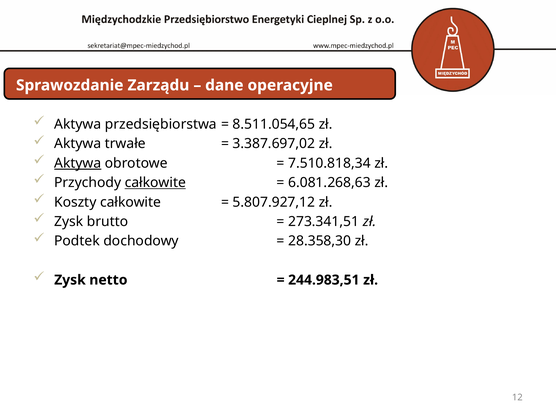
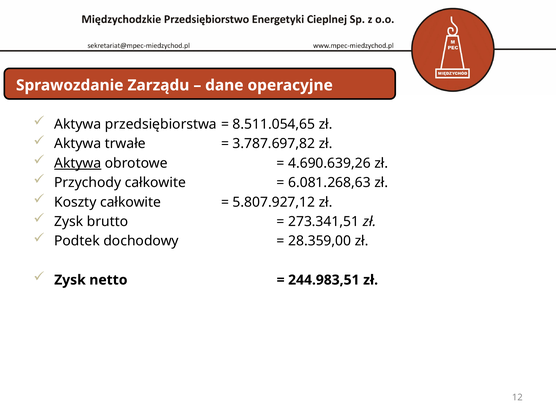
3.387.697,02: 3.387.697,02 -> 3.787.697,82 (274, 144)
7.510.818,34: 7.510.818,34 -> 4.690.639,26 (329, 163)
całkowite underline: present -> none (155, 183)
28.358,30: 28.358,30 -> 28.359,00 (320, 241)
